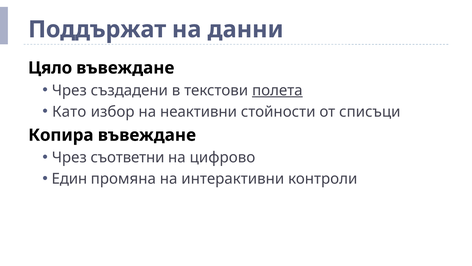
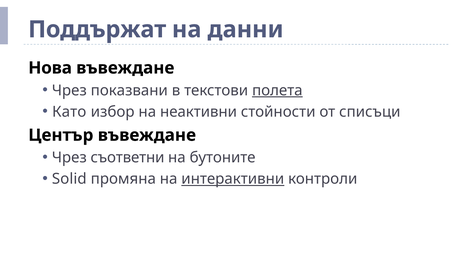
Цяло: Цяло -> Нова (50, 68)
създадени: създадени -> показвани (129, 90)
Копира: Копира -> Център (61, 135)
цифрово: цифрово -> бутоните (223, 157)
Един: Един -> Solid (69, 179)
интерактивни underline: none -> present (233, 179)
